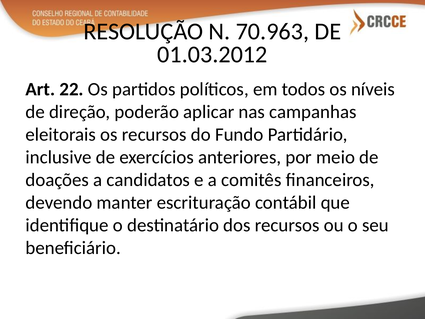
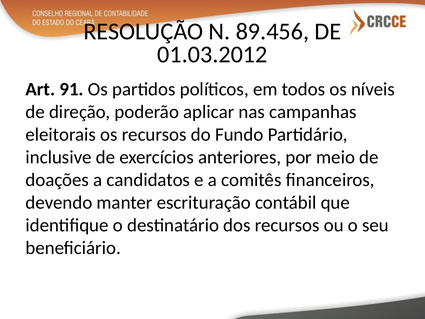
70.963: 70.963 -> 89.456 (272, 31)
22: 22 -> 91 (72, 89)
